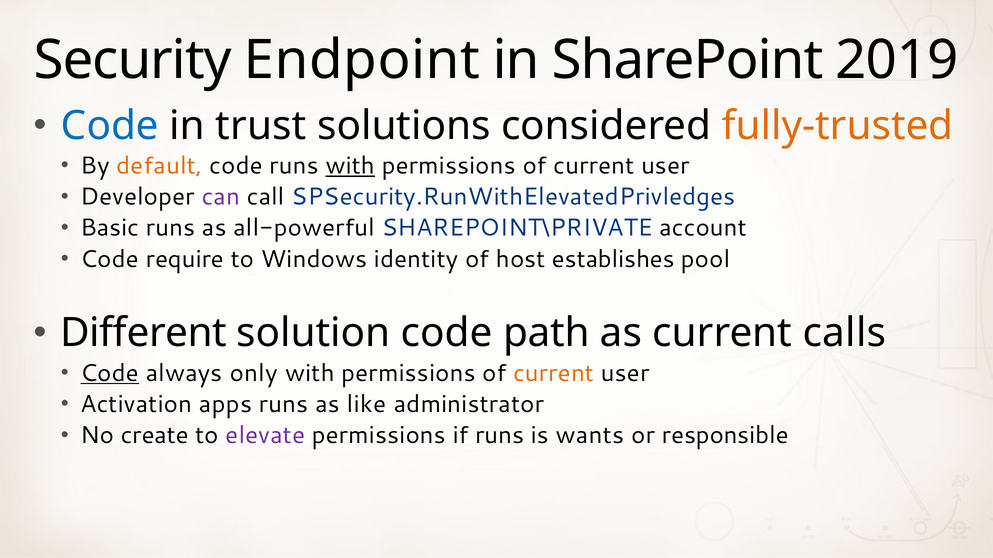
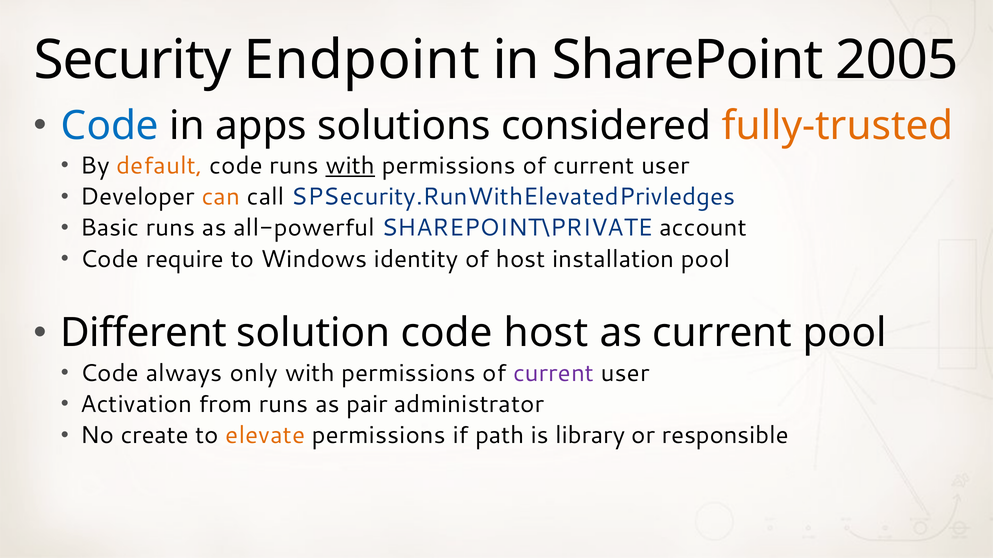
2019: 2019 -> 2005 (897, 60)
trust: trust -> apps (261, 126)
can colour: purple -> orange (221, 197)
establishes: establishes -> installation (613, 259)
code path: path -> host (546, 333)
current calls: calls -> pool (845, 333)
Code underline: present -> none (110, 373)
current colour: orange -> purple (554, 373)
apps: apps -> from (226, 405)
like: like -> pair (367, 405)
elevate colour: purple -> orange (265, 436)
if runs: runs -> path (500, 436)
wants: wants -> library (590, 436)
